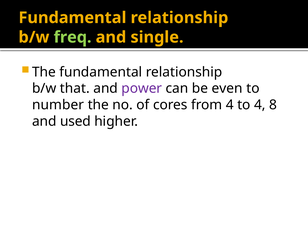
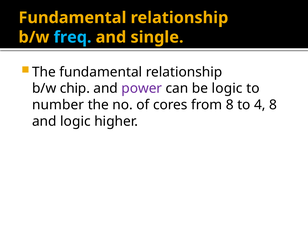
freq colour: light green -> light blue (73, 37)
that: that -> chip (75, 88)
be even: even -> logic (227, 88)
from 4: 4 -> 8 (230, 105)
and used: used -> logic (75, 121)
